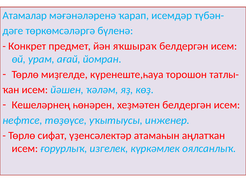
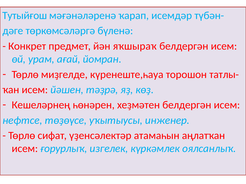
Атамалар: Атамалар -> Тутыйғош (25, 16)
ҡәләм: ҡәләм -> тәҙрә (102, 90)
